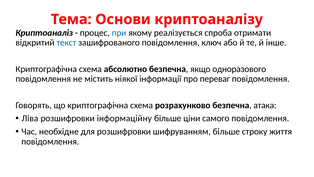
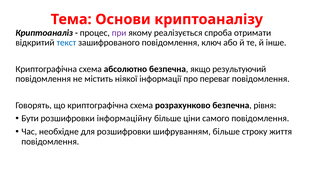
при colour: blue -> purple (119, 33)
одноразового: одноразового -> результуючий (239, 69)
атака: атака -> рівня (265, 105)
Ліва: Ліва -> Бути (30, 118)
